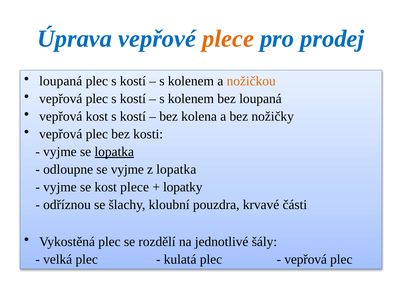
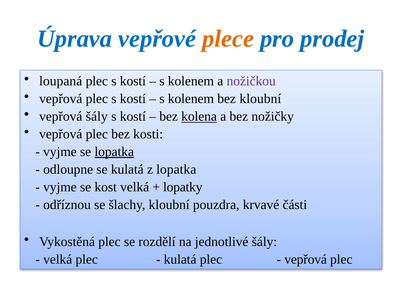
nožičkou colour: orange -> purple (251, 81)
bez loupaná: loupaná -> kloubní (260, 99)
vepřová kost: kost -> šály (97, 117)
kolena underline: none -> present (199, 117)
se vyjme: vyjme -> kulatá (127, 170)
kost plece: plece -> velká (135, 187)
